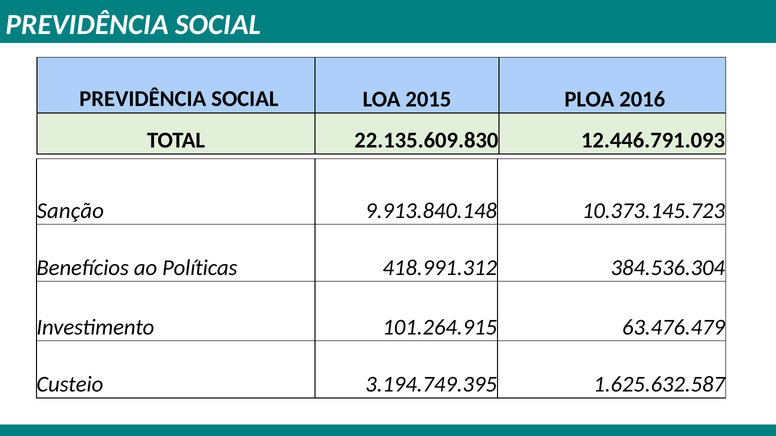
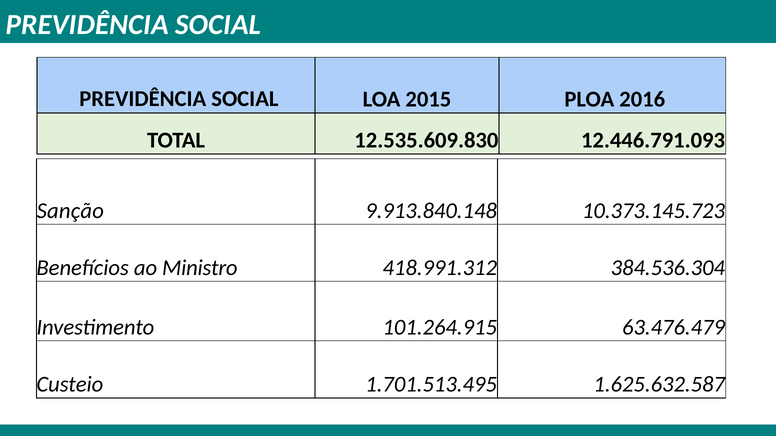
22.135.609.830: 22.135.609.830 -> 12.535.609.830 (426, 141)
Políticas: Políticas -> Ministro (200, 268)
3.194.749.395: 3.194.749.395 -> 1.701.513.495 (431, 385)
